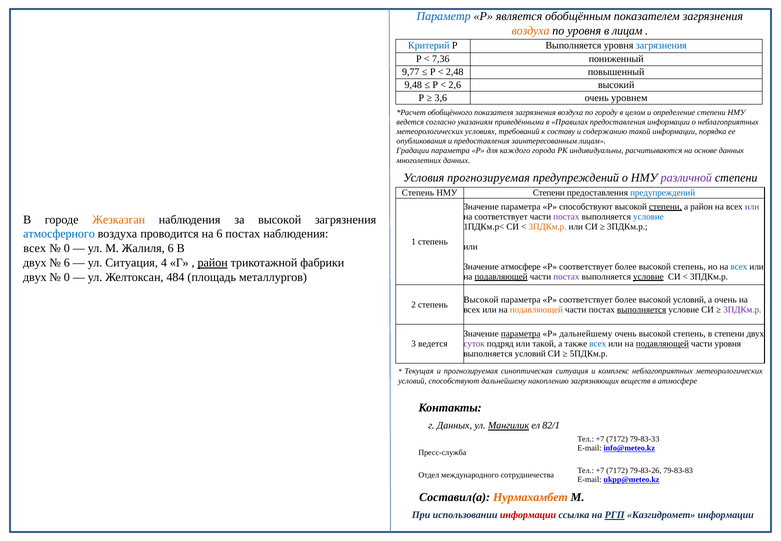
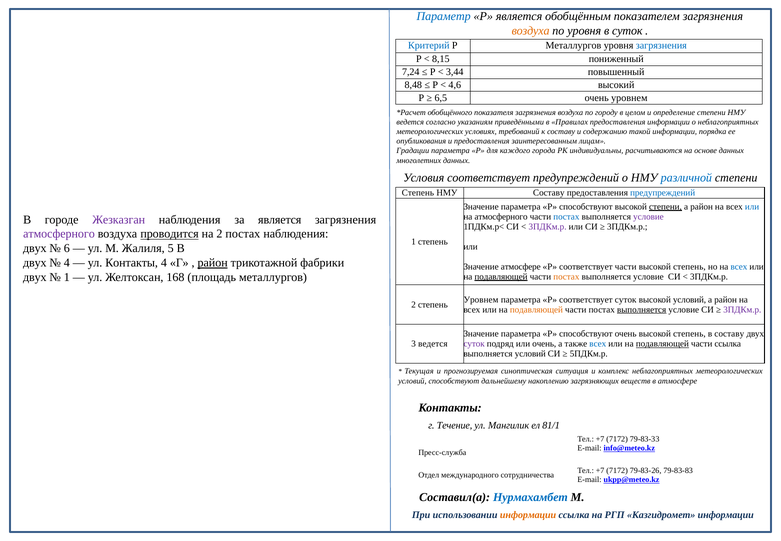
в лицам: лицам -> суток (627, 31)
Р Выполняется: Выполняется -> Металлургов (573, 45)
7,36: 7,36 -> 8,15 (441, 59)
9,77: 9,77 -> 7,24 (411, 72)
2,48: 2,48 -> 3,44 (455, 72)
9,48: 9,48 -> 8,48 (413, 85)
2,6: 2,6 -> 4,6 (455, 85)
3,6: 3,6 -> 6,5 (441, 98)
Условия прогнозируемая: прогнозируемая -> соответствует (489, 178)
различной colour: purple -> blue (686, 178)
НМУ Степени: Степени -> Составу (549, 193)
или colour: purple -> blue (752, 207)
на соответствует: соответствует -> атмосферного (501, 217)
постах colour: purple -> blue (566, 217)
условие colour: blue -> purple (648, 217)
Жезказган colour: orange -> purple (119, 219)
за высокой: высокой -> является (280, 219)
3ПДКм.р colour: orange -> purple (548, 226)
атмосферного colour: blue -> purple (59, 234)
проводится underline: none -> present (170, 234)
на 6: 6 -> 2 (219, 234)
всех: всех -> двух (35, 248)
0: 0 -> 6 (67, 248)
Жалиля 6: 6 -> 5 (171, 248)
6: 6 -> 4 (67, 263)
ул Ситуация: Ситуация -> Контакты (132, 263)
более: более -> части (626, 266)
0: 0 -> 1 (67, 277)
484: 484 -> 168 (175, 277)
постах colour: purple -> orange (566, 276)
условие underline: present -> none (648, 276)
Высокой: Высокой -> Уровнем (481, 299)
параметра Р соответствует более: более -> суток (626, 299)
очень: очень -> район (726, 299)
параметра underline: present -> none (521, 333)
дальнейшему: дальнейшему -> способствуют (586, 333)
в степени: степени -> составу (729, 333)
или такой: такой -> очень (544, 343)
части уровня: уровня -> ссылка (728, 343)
г Данных: Данных -> Течение (455, 425)
Мангилик underline: present -> none (509, 425)
82/1: 82/1 -> 81/1 (551, 425)
Нурмахамбет colour: orange -> blue (530, 497)
информации colour: red -> orange (528, 515)
РГП underline: present -> none (615, 515)
